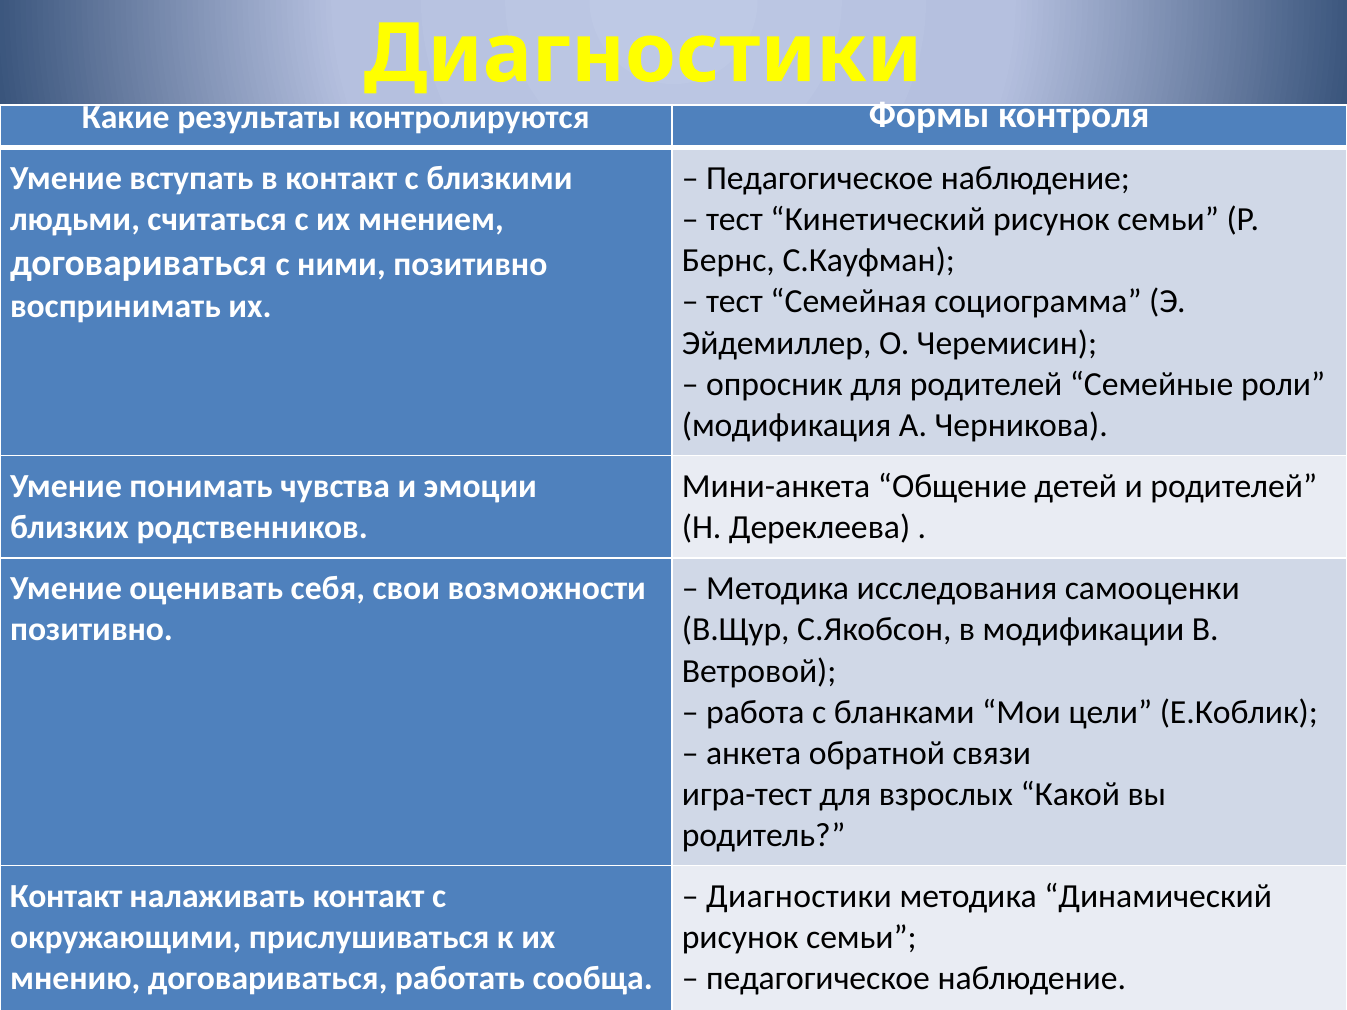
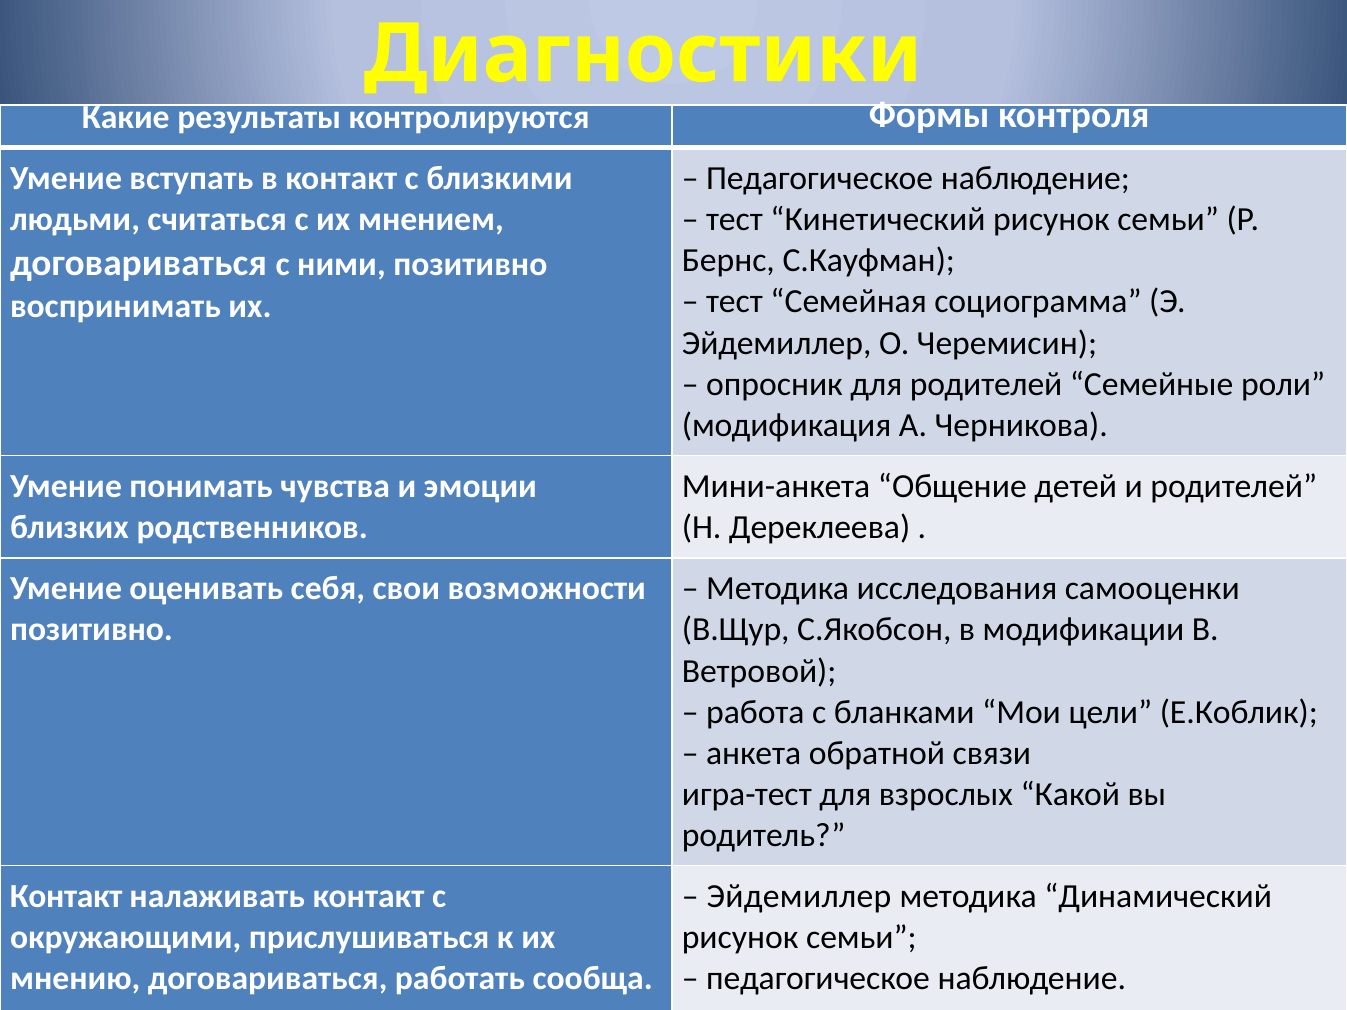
Диагностики: Диагностики -> Эйдемиллер (799, 897)
